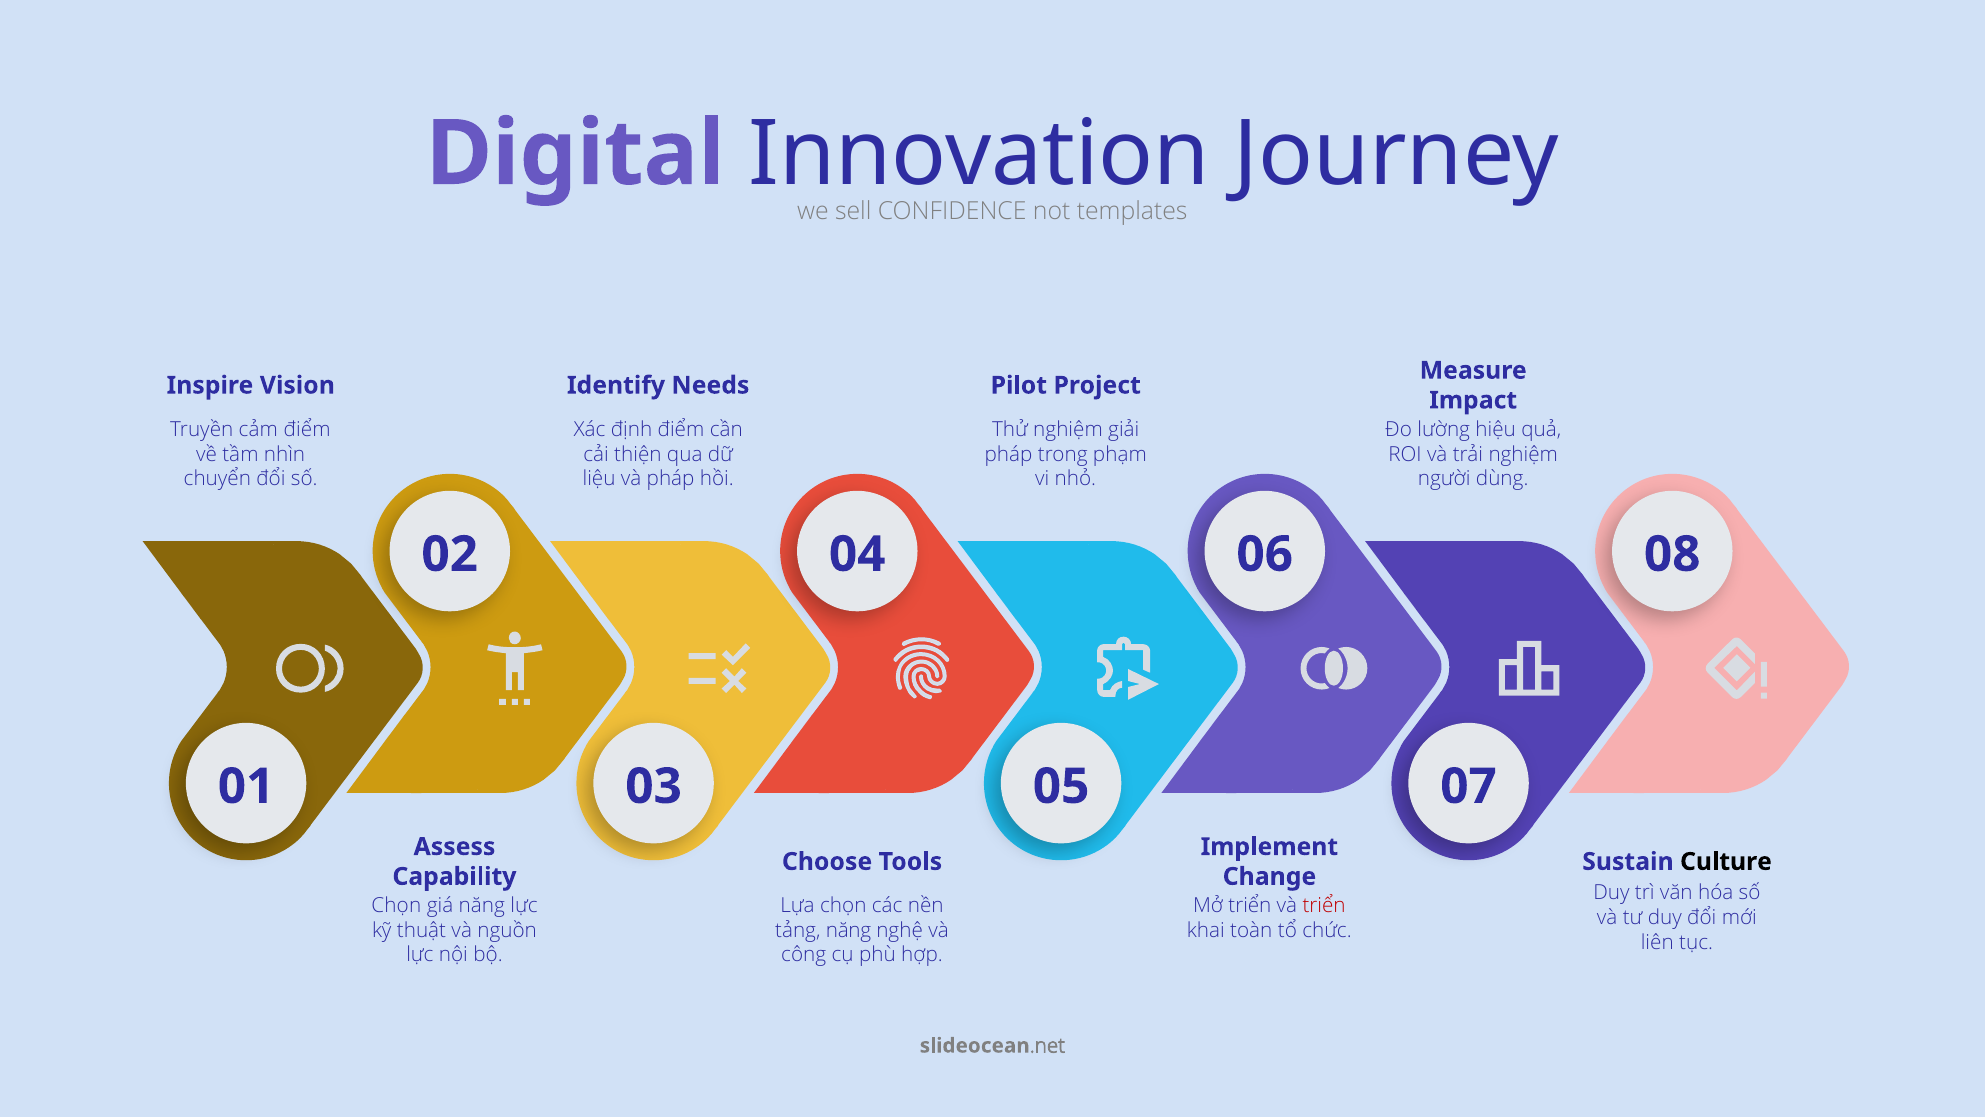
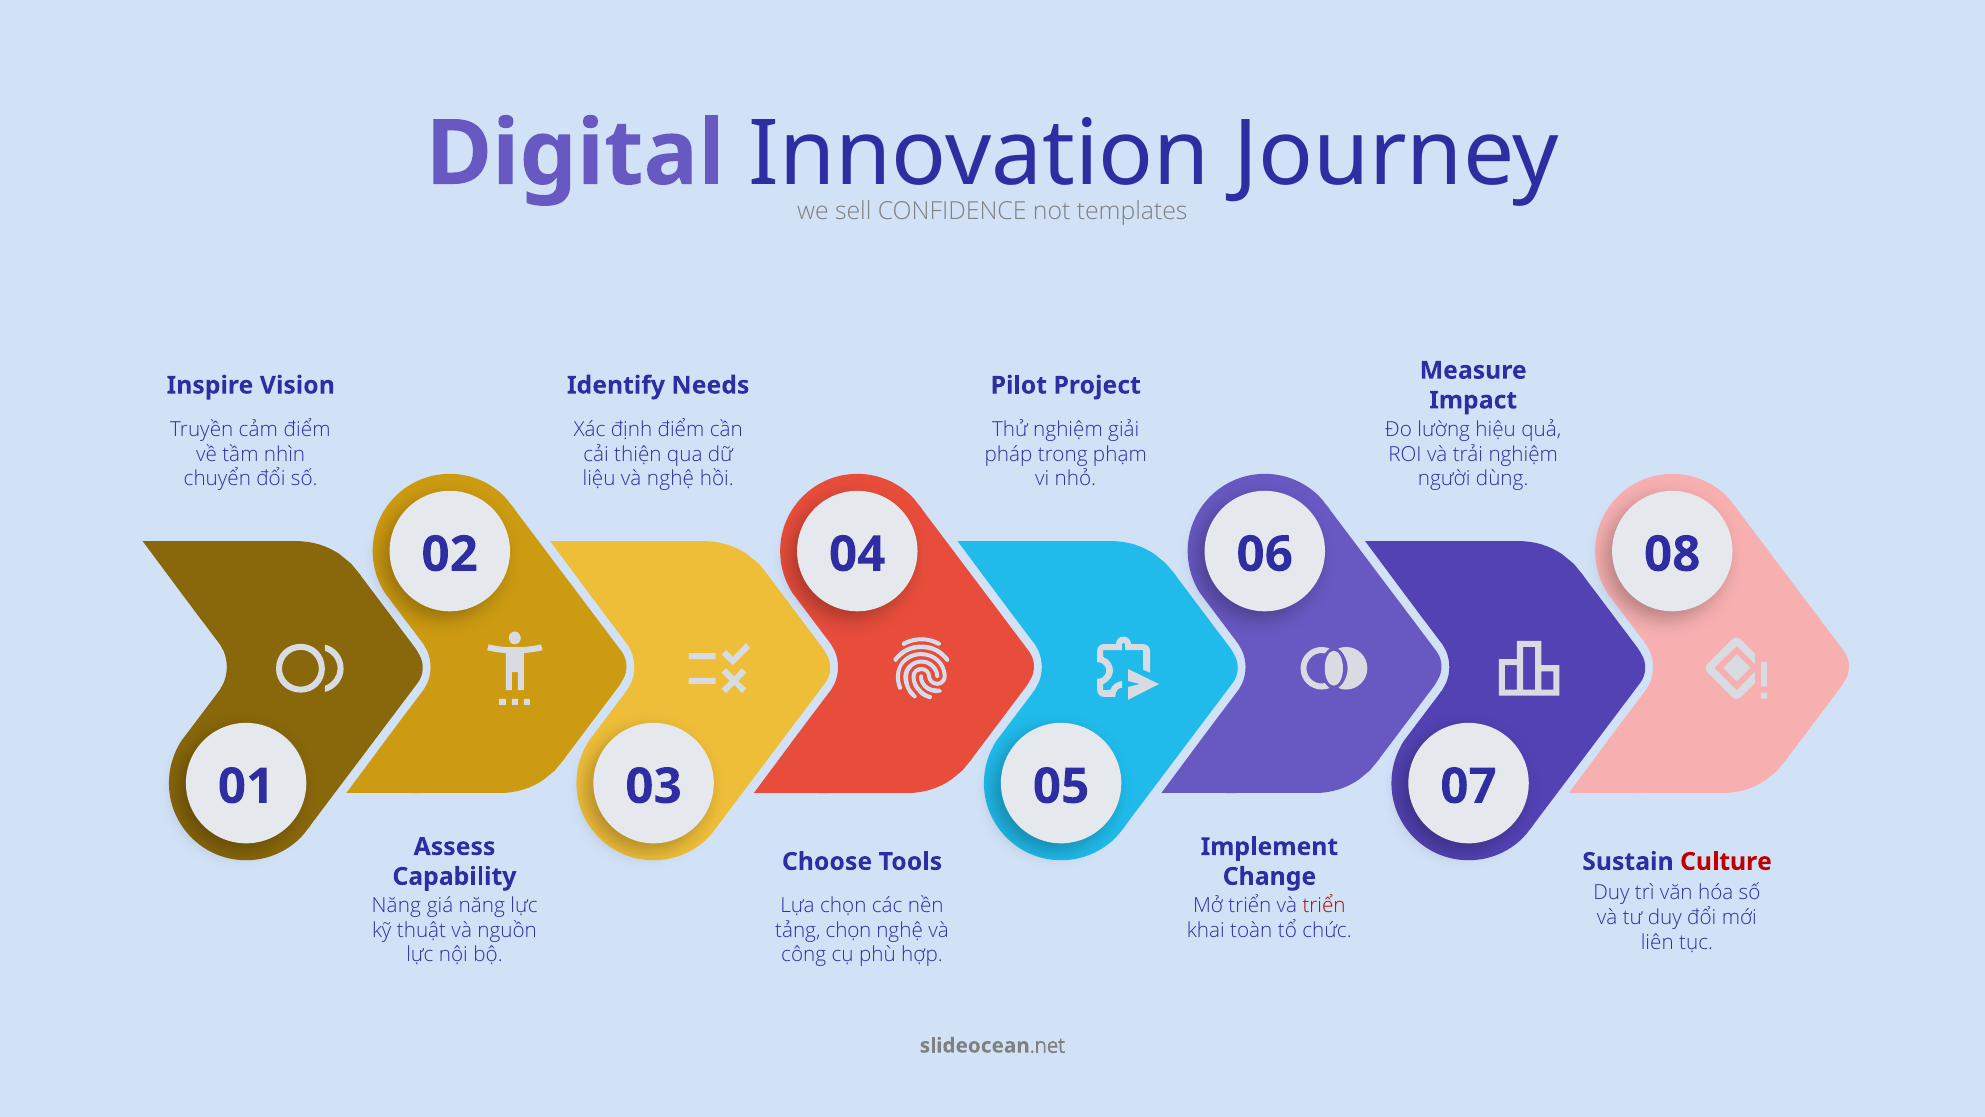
và pháp: pháp -> nghệ (670, 479)
Culture colour: black -> red (1726, 861)
Chọn: Chọn -> Năng (396, 905)
tảng năng: năng -> chọn (849, 930)
